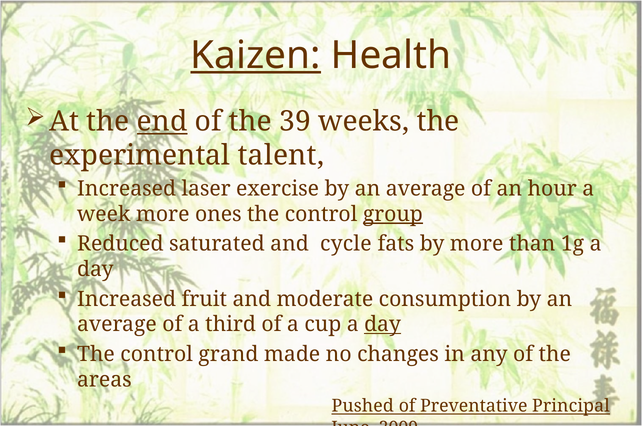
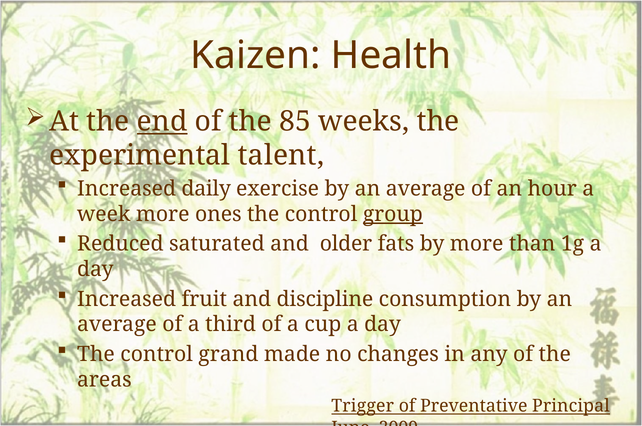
Kaizen underline: present -> none (256, 55)
39: 39 -> 85 (295, 121)
laser: laser -> daily (206, 189)
cycle: cycle -> older (346, 244)
moderate: moderate -> discipline (325, 299)
day underline: present -> none (383, 324)
Pushed: Pushed -> Trigger (363, 406)
